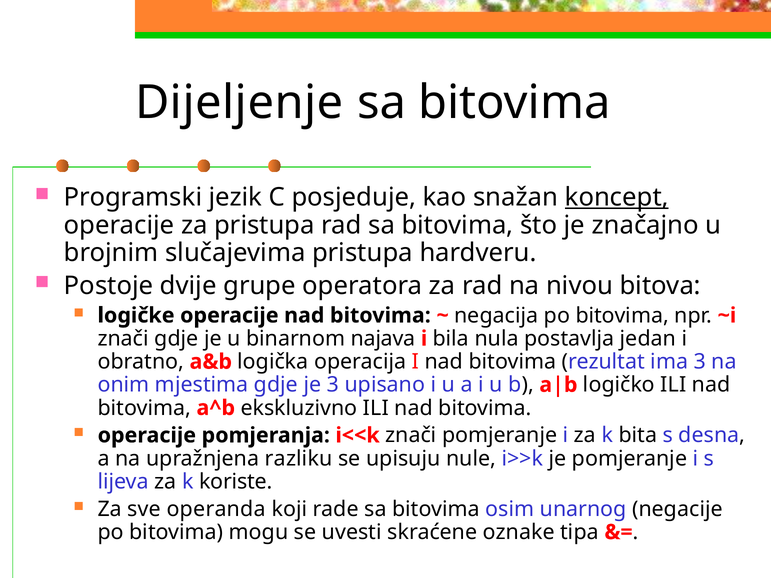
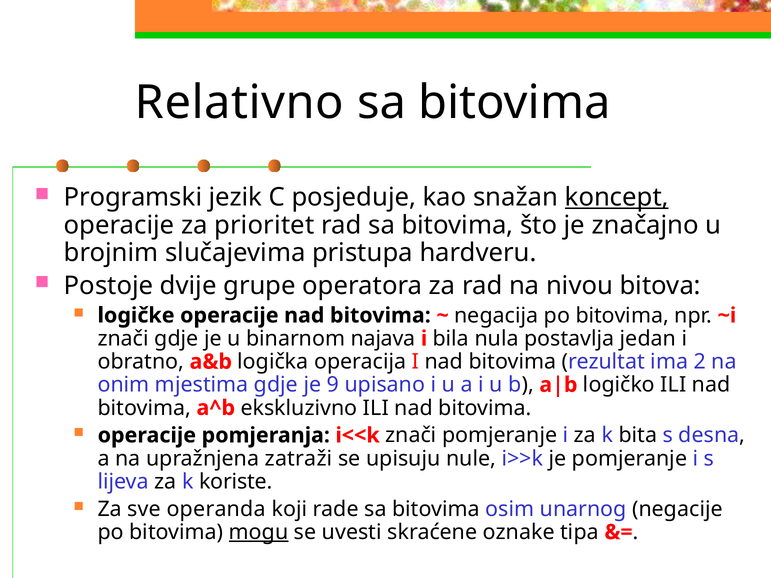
Dijeljenje: Dijeljenje -> Relativno (239, 103)
za pristupa: pristupa -> prioritet (264, 225)
ima 3: 3 -> 2 (700, 362)
je 3: 3 -> 9 (333, 385)
razliku: razliku -> zatraži (299, 459)
mogu underline: none -> present (259, 532)
